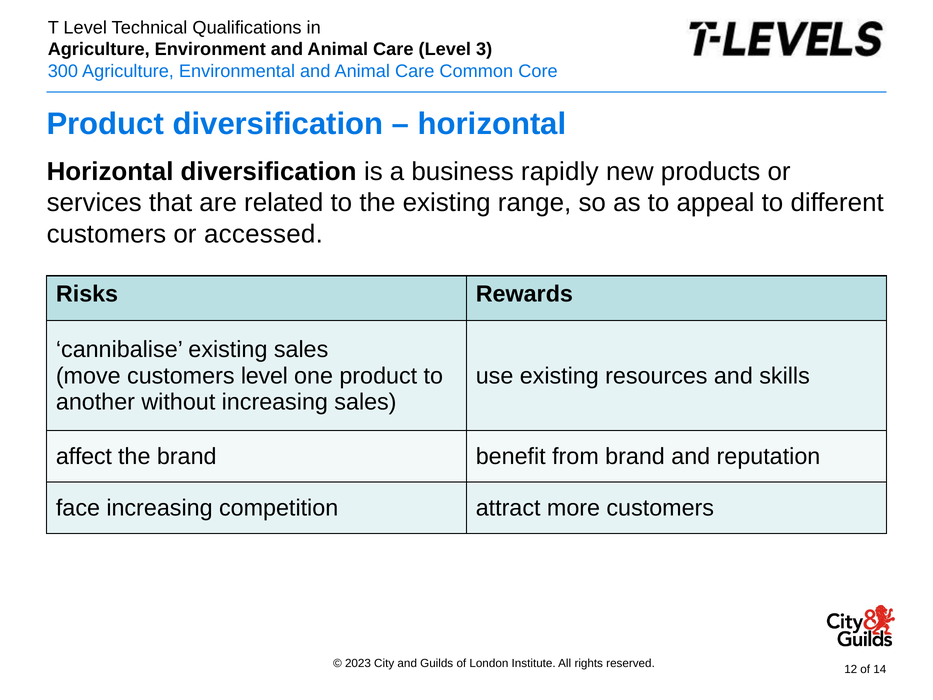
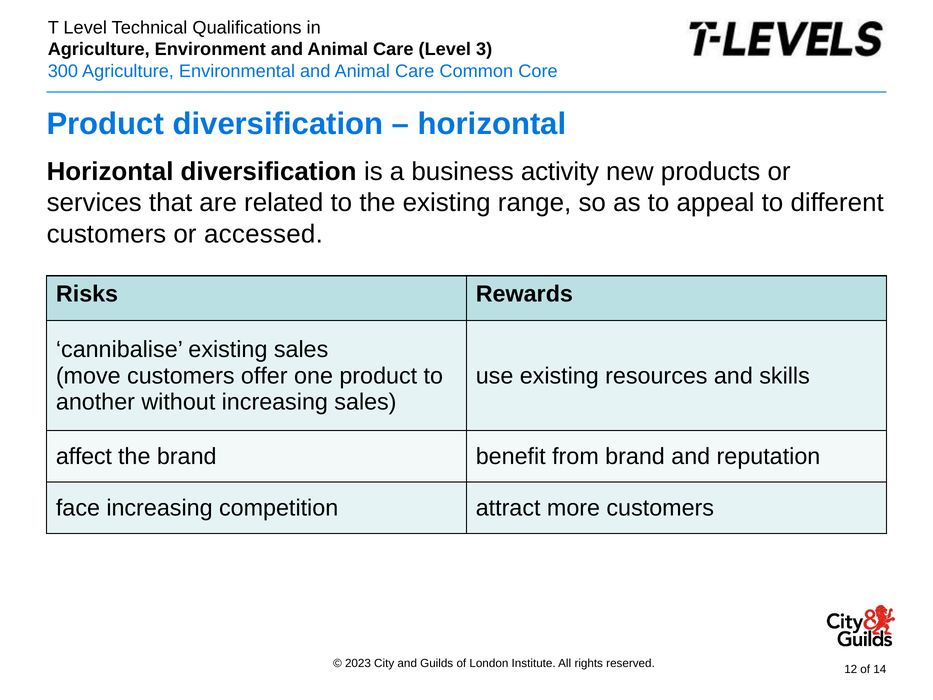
rapidly: rapidly -> activity (560, 172)
customers level: level -> offer (264, 376)
